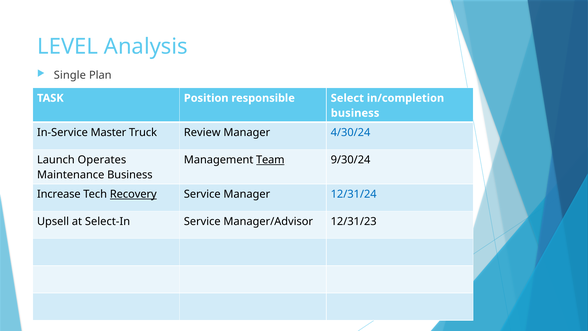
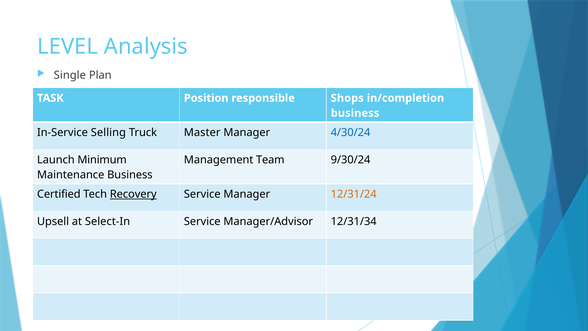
Select: Select -> Shops (347, 98)
Master: Master -> Selling (108, 132)
Review: Review -> Master (202, 132)
Operates: Operates -> Minimum (102, 160)
Team underline: present -> none (270, 160)
Increase: Increase -> Certified (59, 194)
12/31/24 colour: blue -> orange (354, 194)
12/31/23: 12/31/23 -> 12/31/34 (354, 221)
